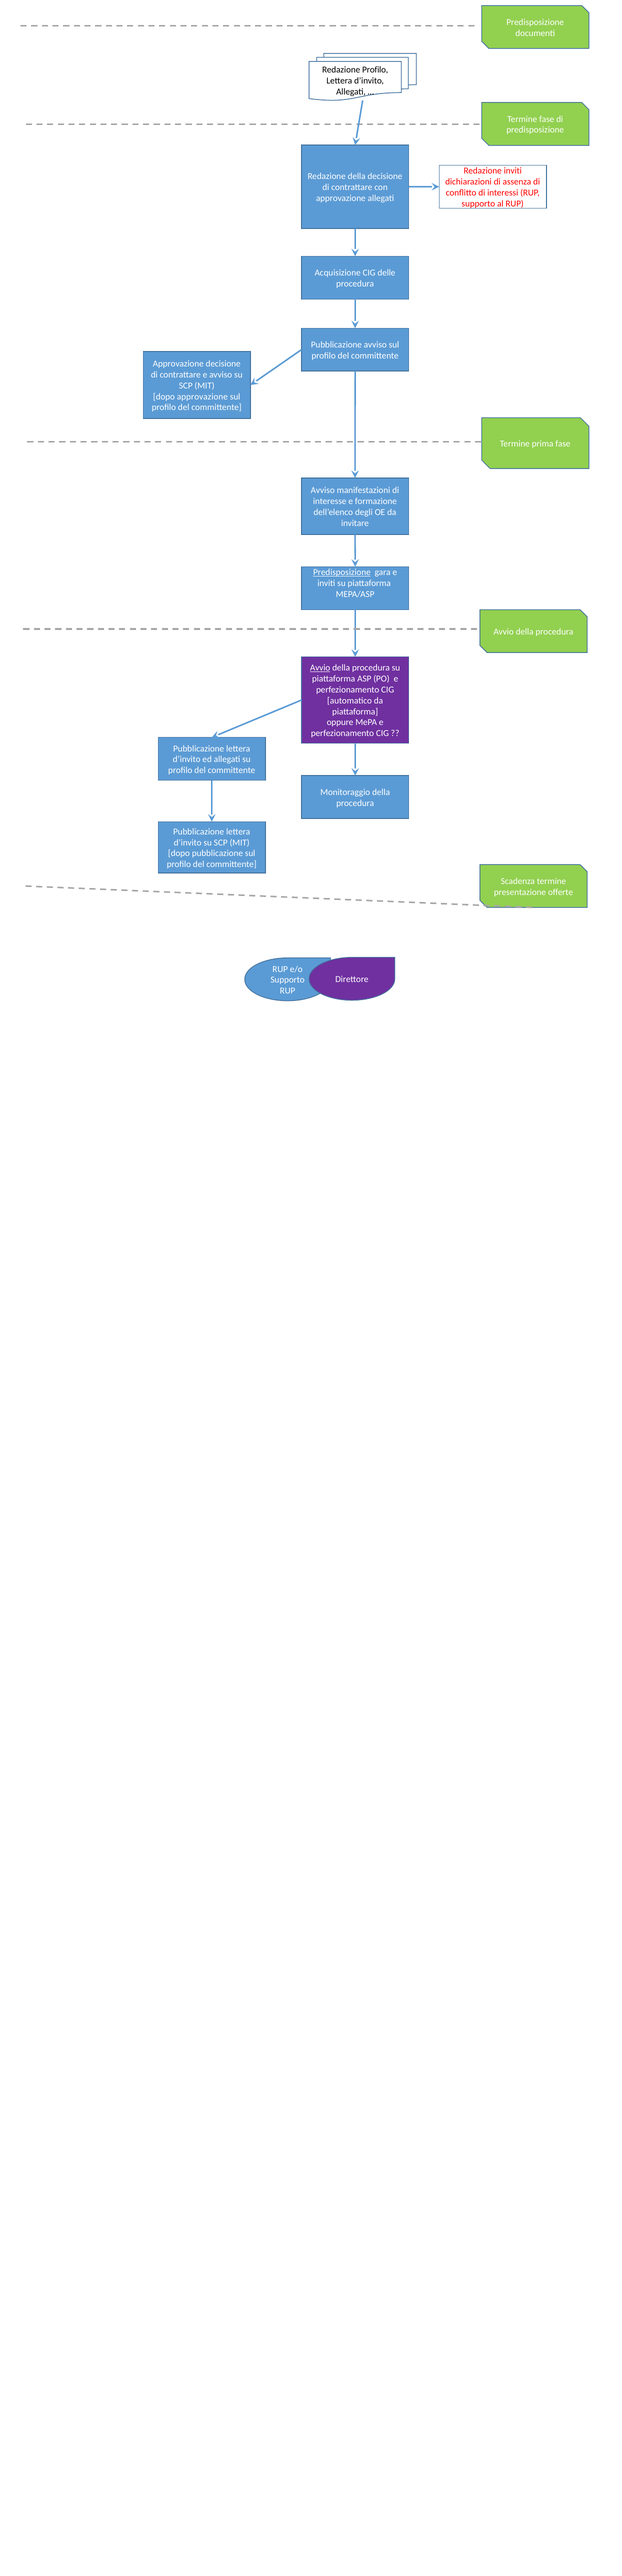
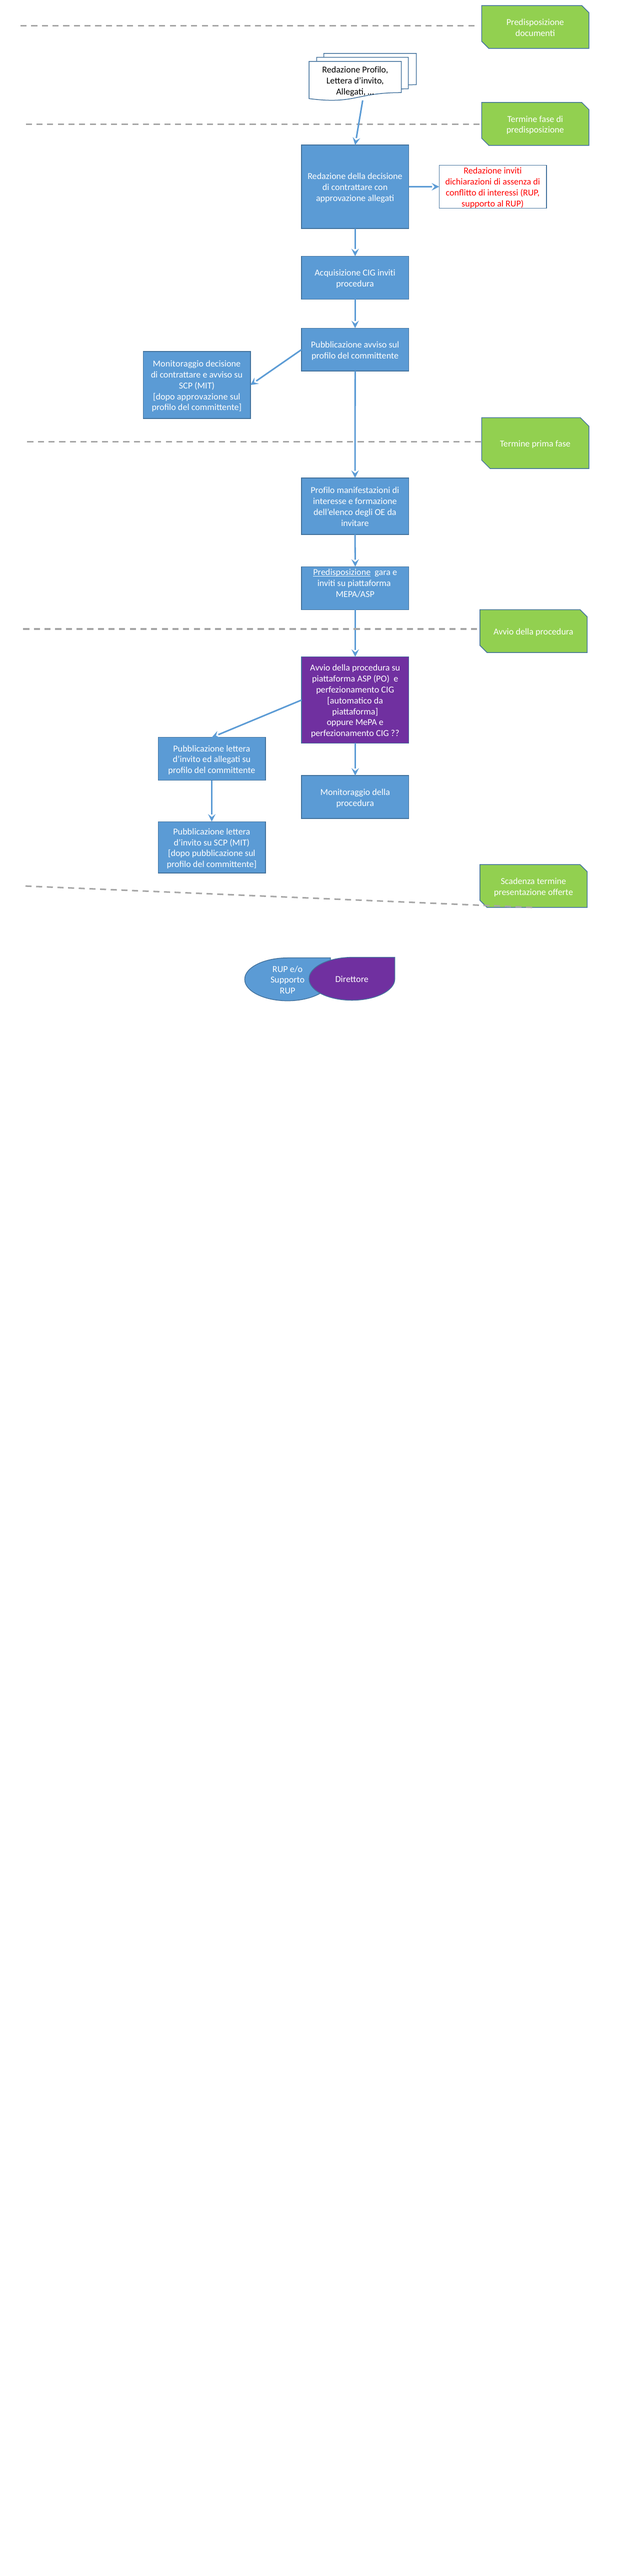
CIG delle: delle -> inviti (386, 273)
Approvazione: Approvazione -> Monitoraggio (178, 364)
Avviso: Avviso -> Profilo (323, 490)
Avvio underline: present -> none (320, 667)
